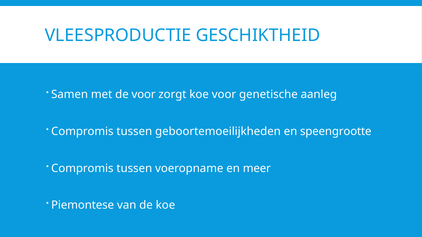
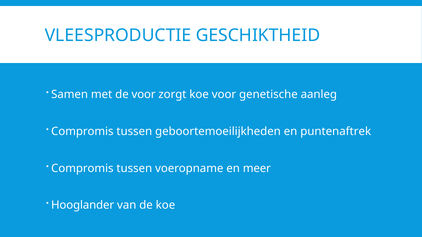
speengrootte: speengrootte -> puntenaftrek (336, 132)
Piemontese: Piemontese -> Hooglander (83, 205)
